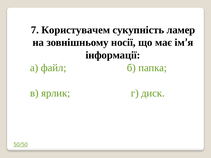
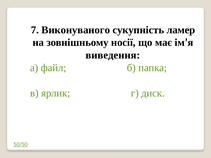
Користувачем: Користувачем -> Виконуваного (76, 30)
інформації: інформації -> виведення (113, 55)
